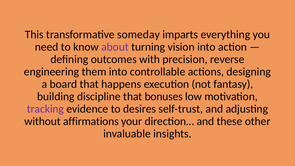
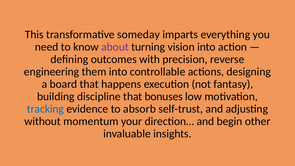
tracking colour: purple -> blue (45, 109)
desires: desires -> absorb (140, 109)
affirmations: affirmations -> momentum (91, 121)
these: these -> begin (230, 121)
